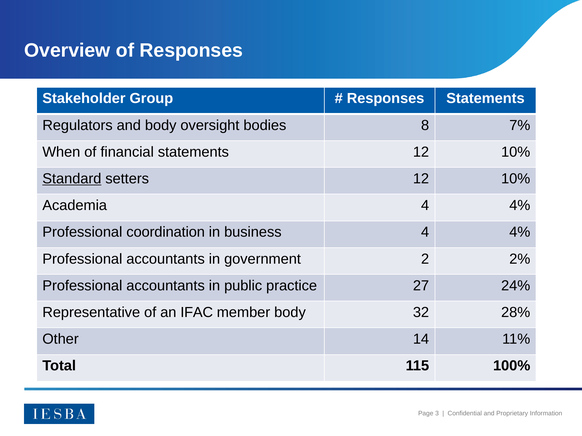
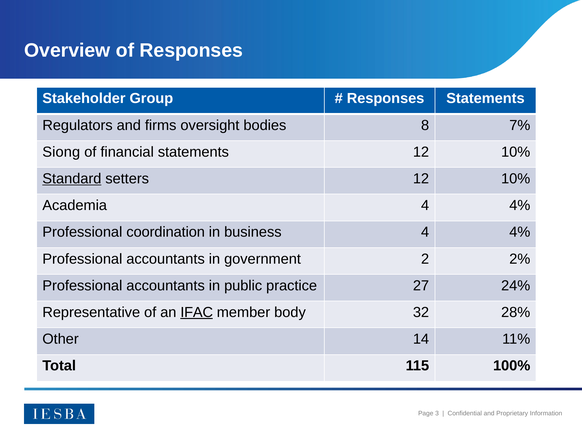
and body: body -> firms (161, 125)
When: When -> Siong (61, 152)
IFAC underline: none -> present (197, 313)
